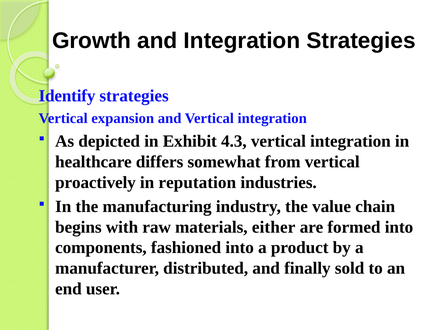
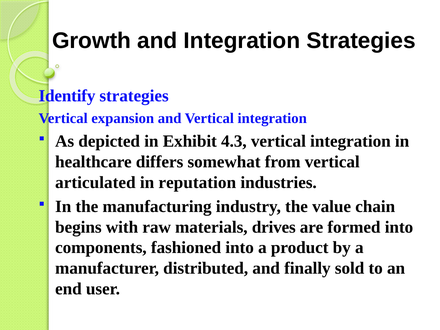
proactively: proactively -> articulated (95, 182)
either: either -> drives (274, 227)
